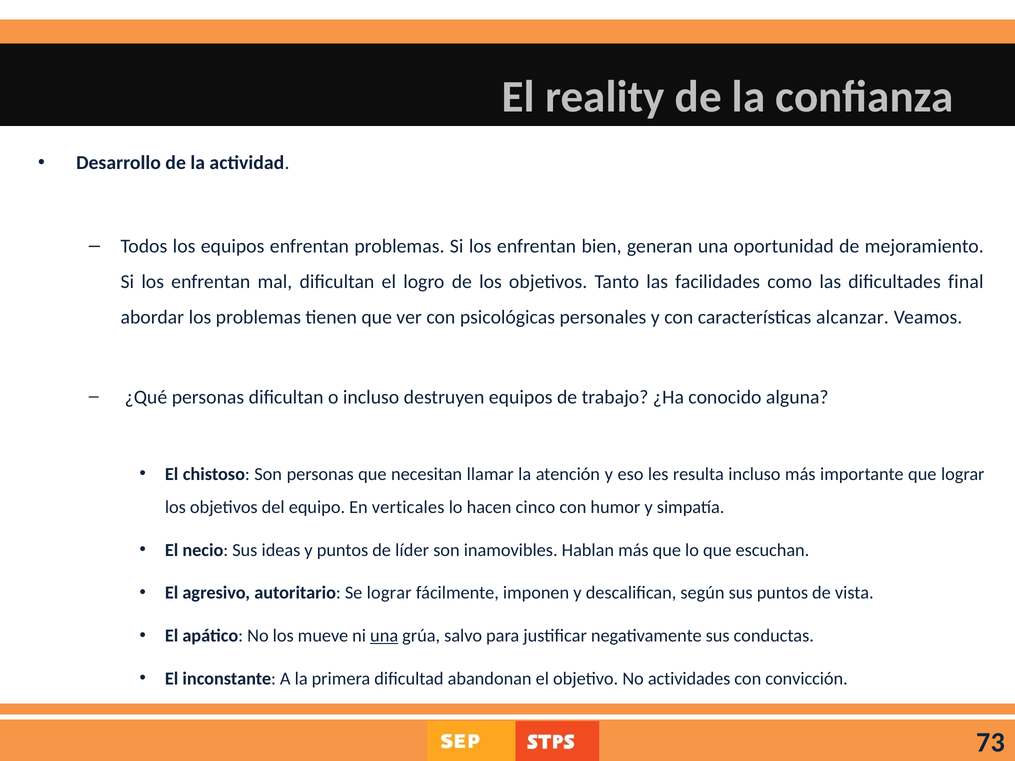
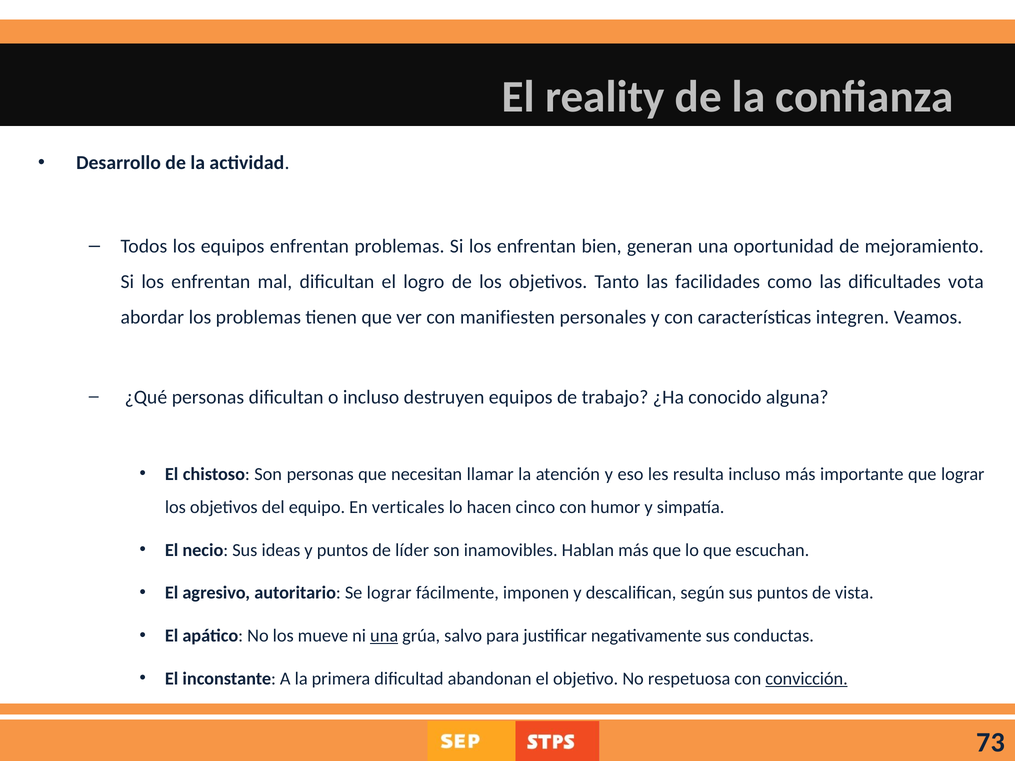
final: final -> vota (966, 282)
psicológicas: psicológicas -> manifiesten (507, 317)
alcanzar: alcanzar -> integren (852, 317)
actividades: actividades -> respetuosa (689, 679)
convicción underline: none -> present (807, 679)
